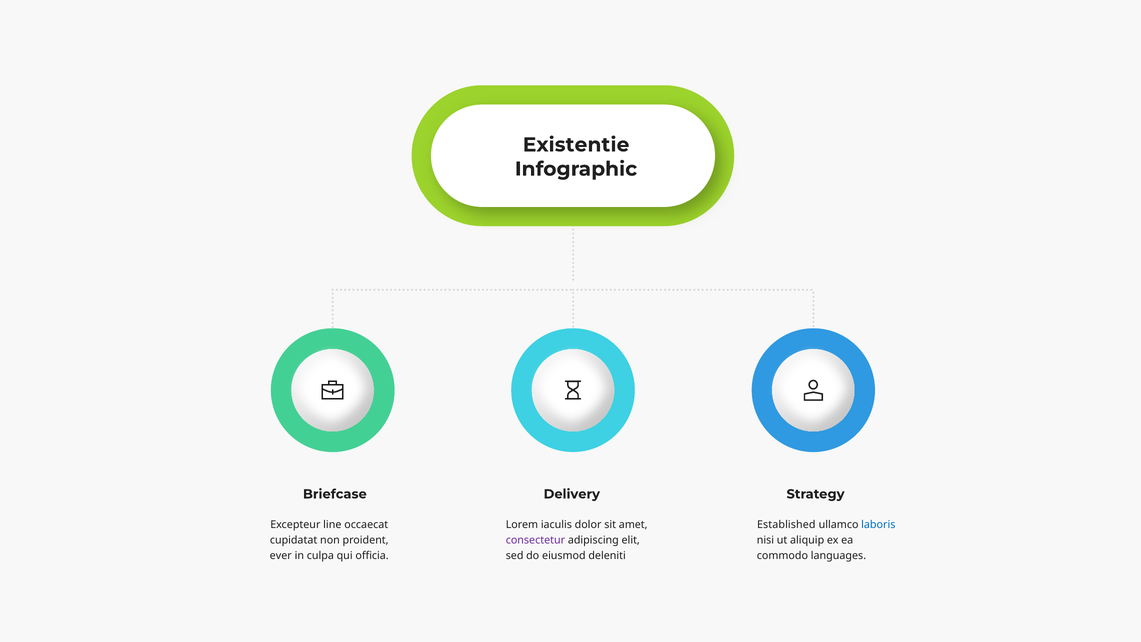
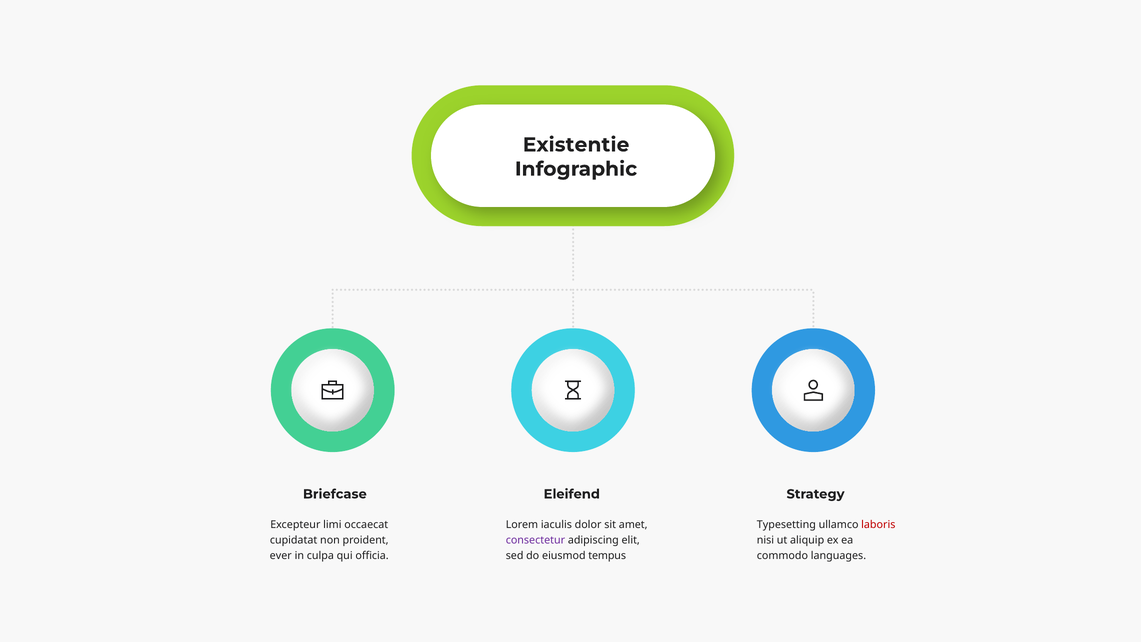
Delivery: Delivery -> Eleifend (572, 494)
line: line -> limi (332, 525)
Established: Established -> Typesetting (786, 525)
laboris colour: blue -> red (878, 525)
deleniti: deleniti -> tempus (607, 555)
